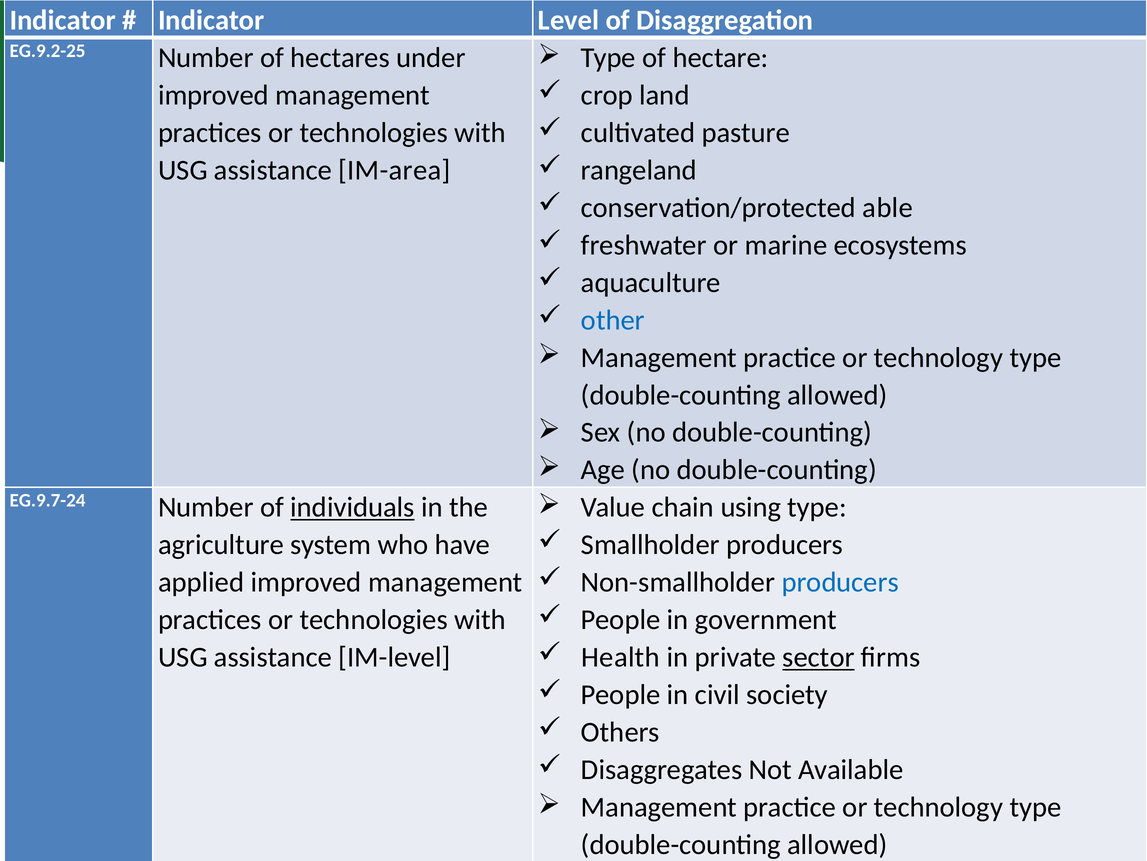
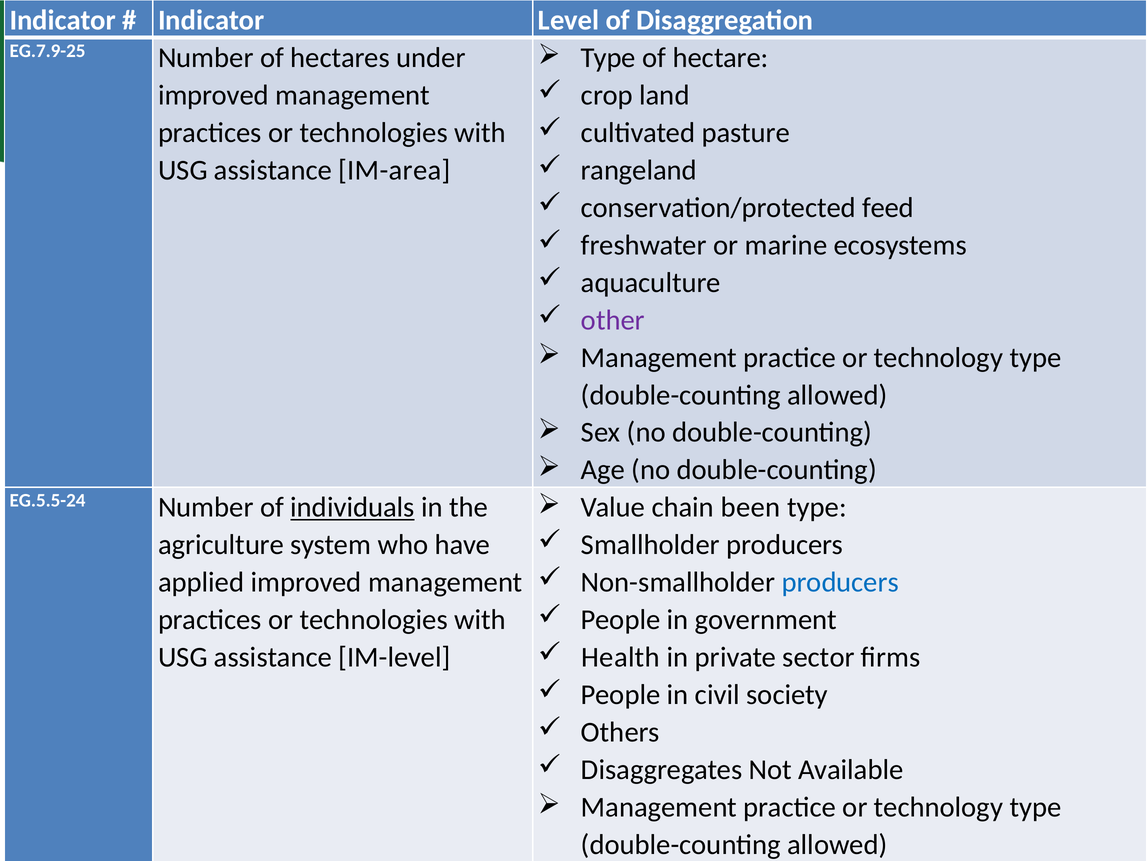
EG.9.2-25: EG.9.2-25 -> EG.7.9-25 (48, 51)
able: able -> feed (888, 208)
other colour: blue -> purple (613, 320)
EG.9.7-24: EG.9.7-24 -> EG.5.5-24 (48, 500)
using: using -> been (751, 507)
sector underline: present -> none (819, 657)
